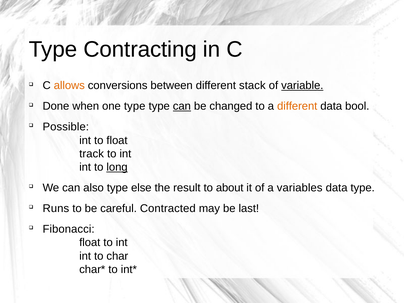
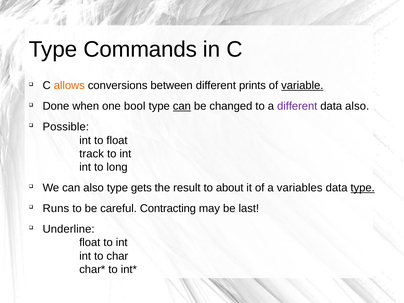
Contracting: Contracting -> Commands (140, 49)
stack: stack -> prints (252, 86)
one type: type -> bool (135, 106)
different colour: orange -> purple (297, 106)
data bool: bool -> also (357, 106)
long underline: present -> none (117, 167)
else: else -> gets (141, 188)
type underline: none -> present (363, 188)
Contracted: Contracted -> Contracting (168, 208)
Fibonacci: Fibonacci -> Underline (69, 229)
